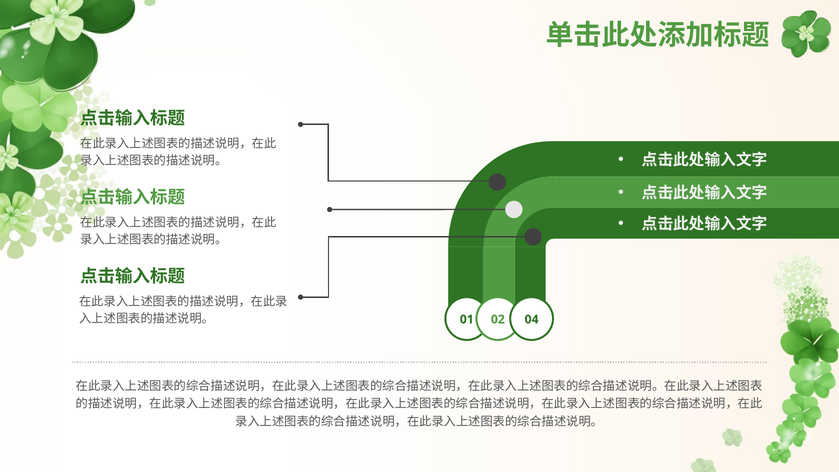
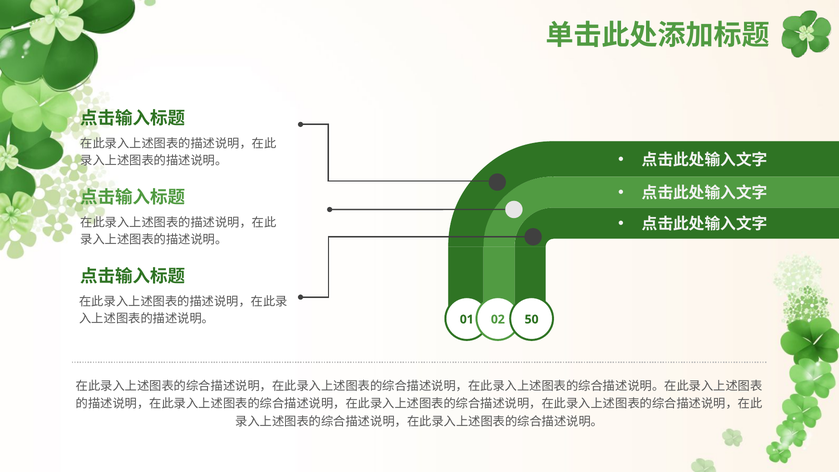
04: 04 -> 50 (532, 319)
